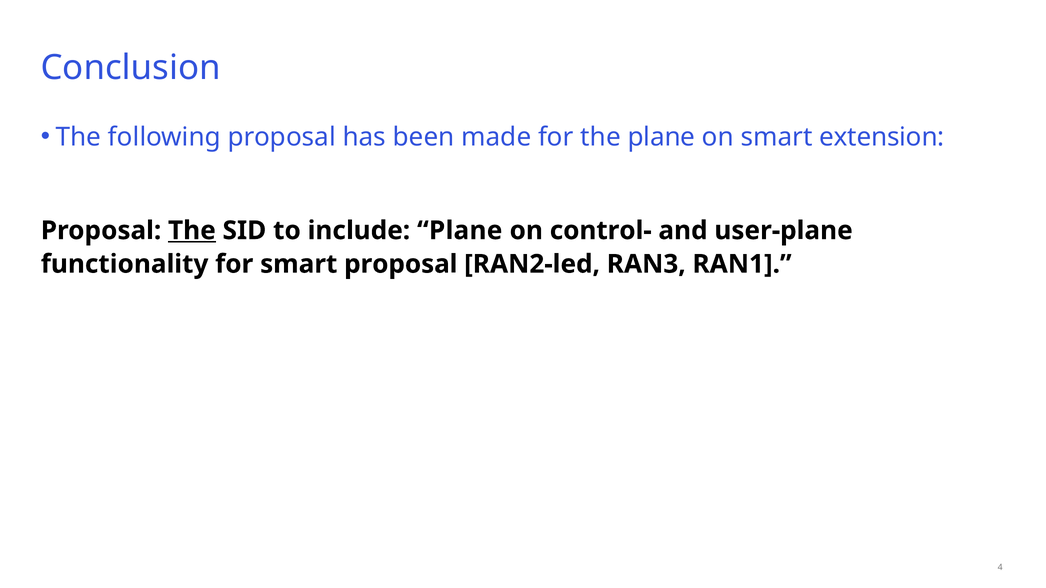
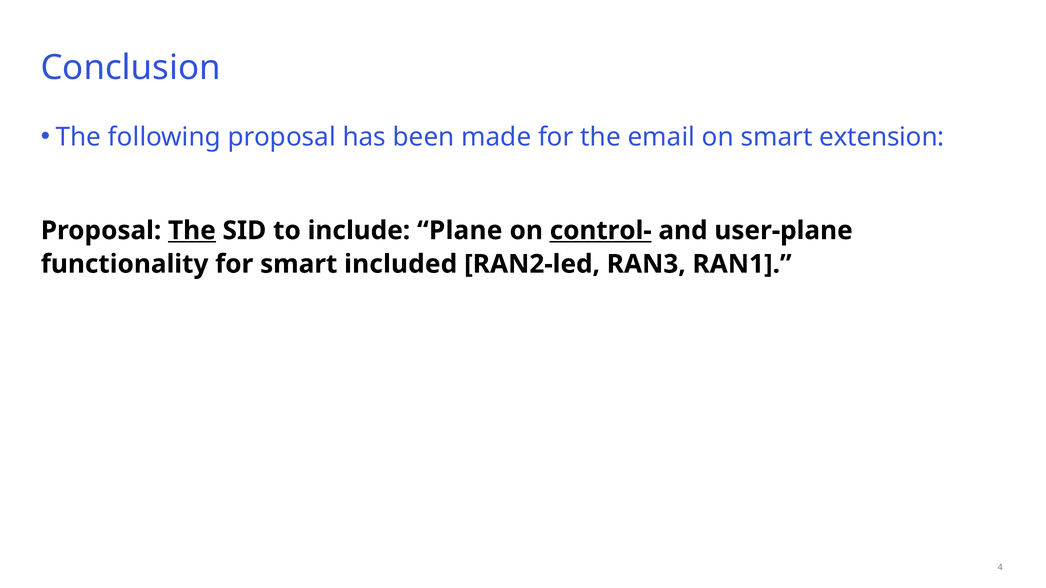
the plane: plane -> email (661, 137)
control- underline: none -> present (601, 231)
smart proposal: proposal -> included (401, 264)
